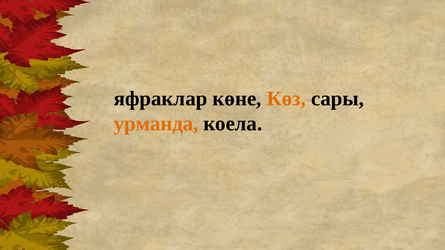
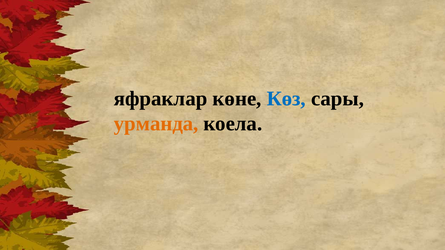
Көз colour: orange -> blue (286, 99)
